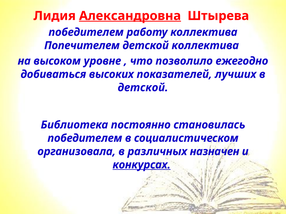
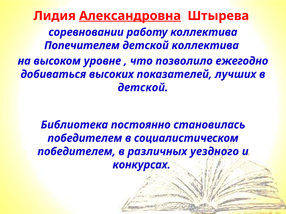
победителем: победителем -> соревновании (86, 32)
организовала: организовала -> победителем (77, 152)
назначен: назначен -> уездного (214, 152)
конкурсах underline: present -> none (142, 165)
